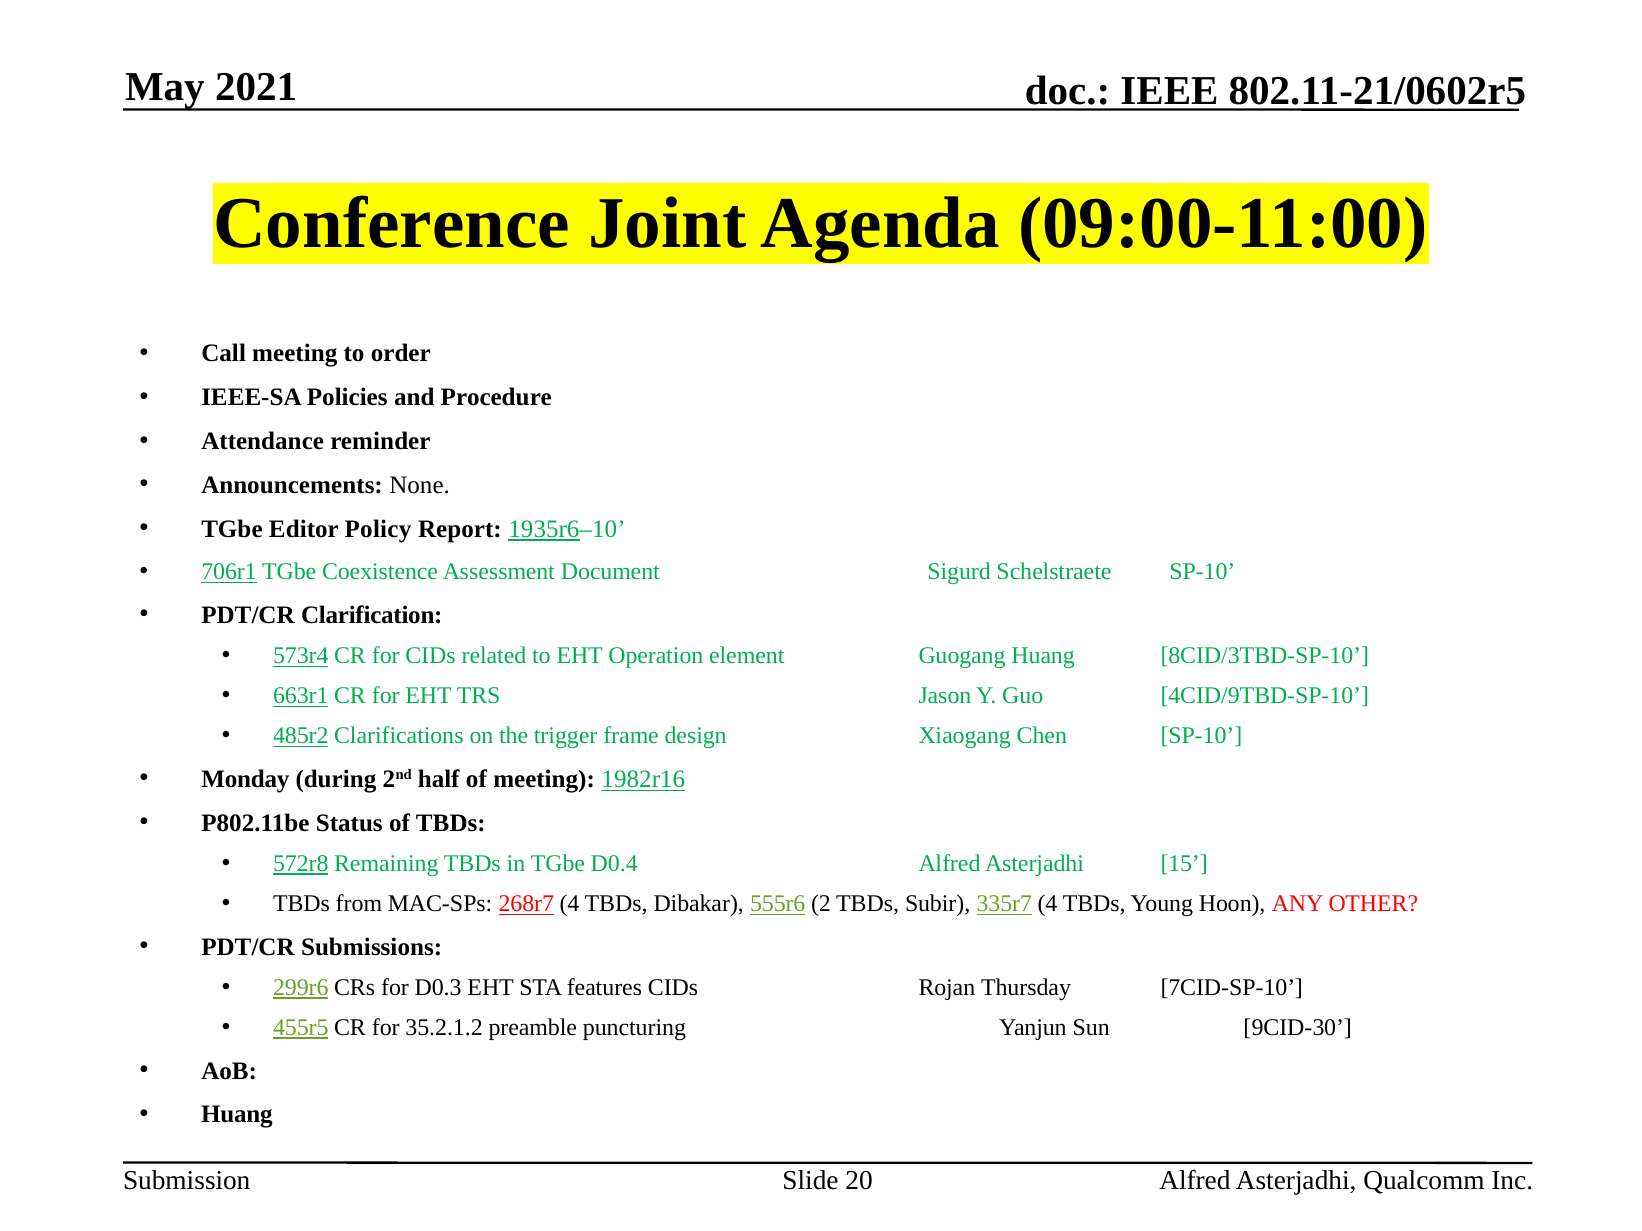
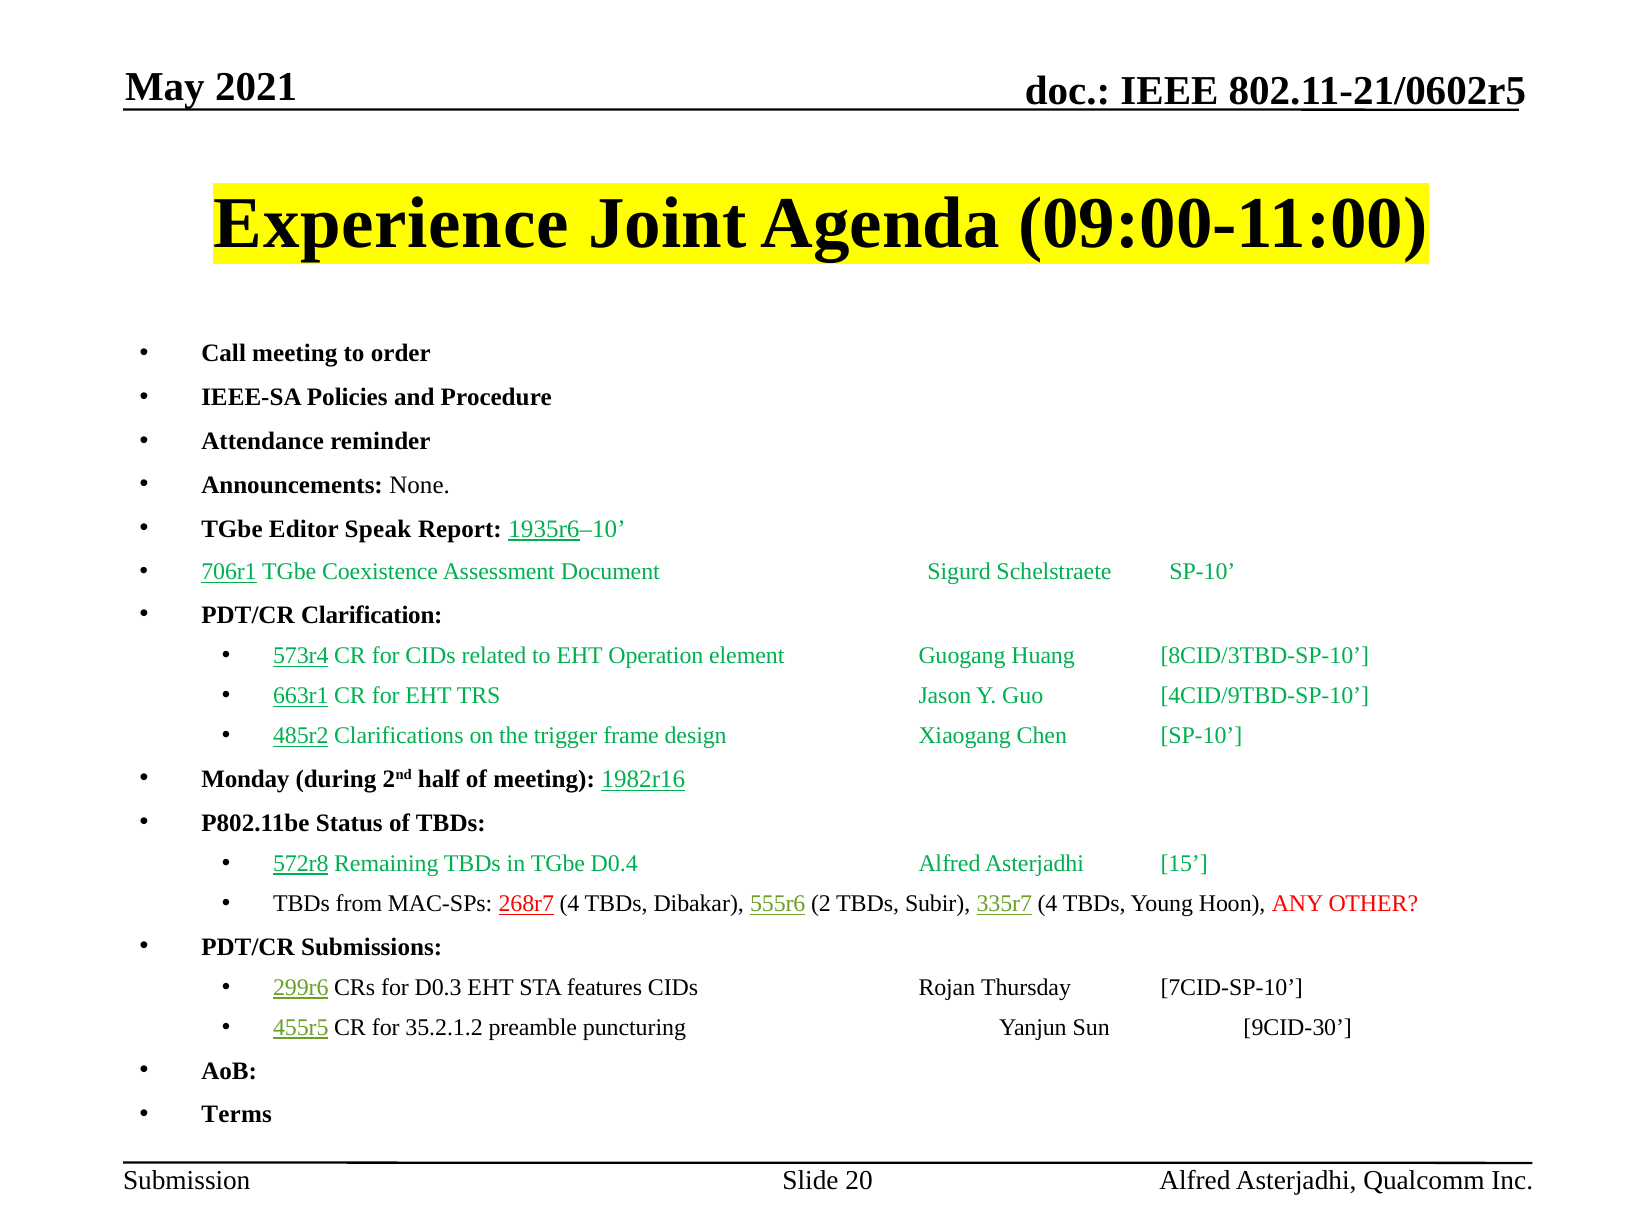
Conference: Conference -> Experience (391, 224)
Policy: Policy -> Speak (378, 529)
Huang: Huang -> Terms (237, 1115)
